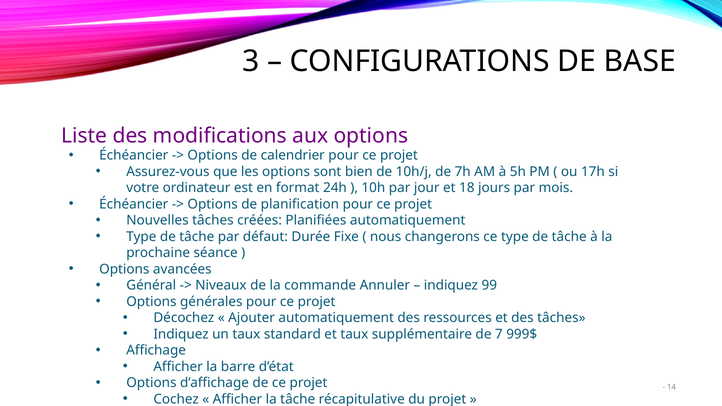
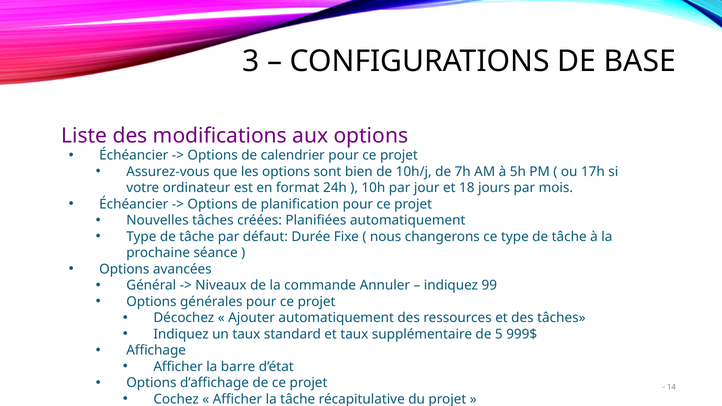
7: 7 -> 5 (499, 334)
